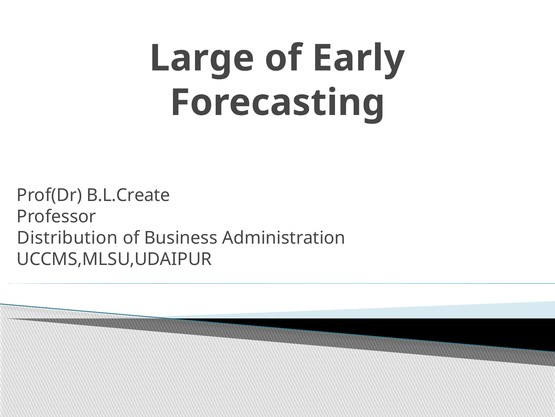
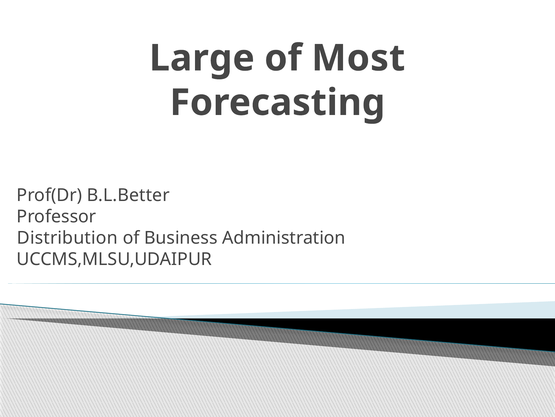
Early: Early -> Most (358, 58)
B.L.Create: B.L.Create -> B.L.Better (128, 195)
